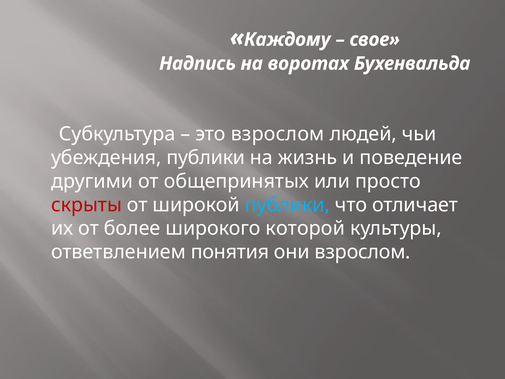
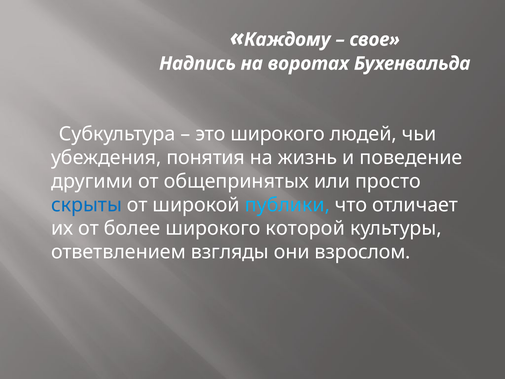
это взрослом: взрослом -> широкого (278, 134)
убеждения публики: публики -> понятия (206, 158)
скрыты colour: red -> blue (87, 205)
понятия: понятия -> взгляды (230, 252)
